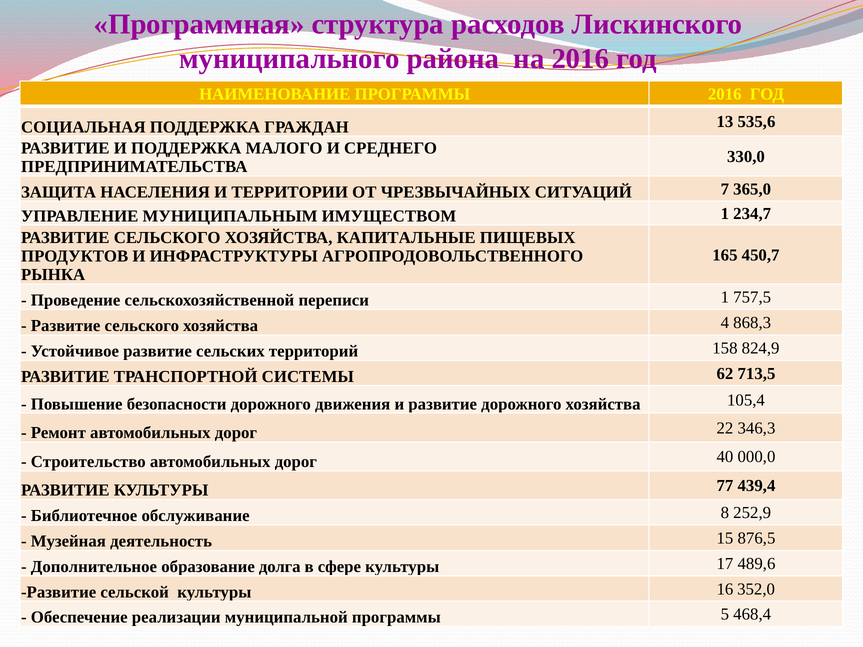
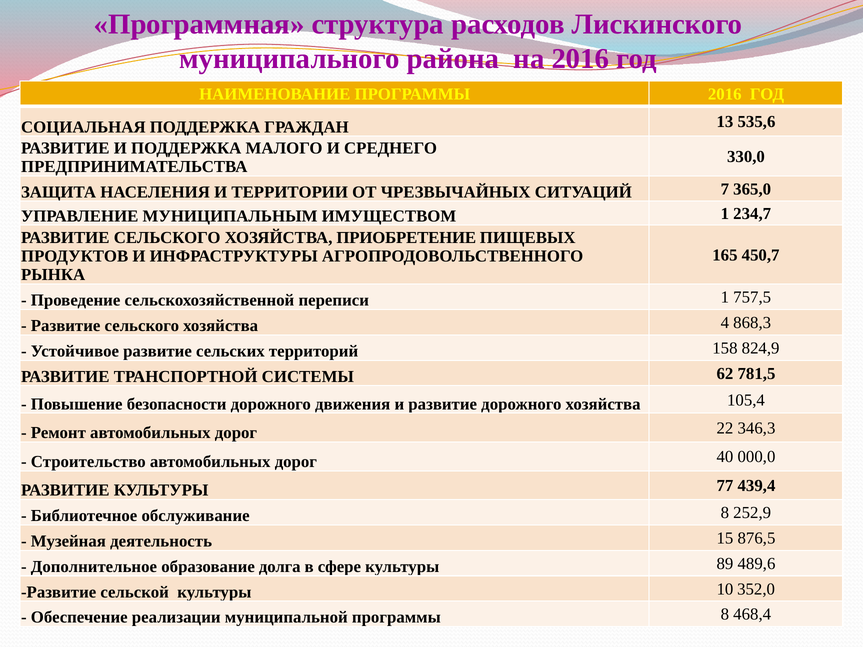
КАПИТАЛЬНЫЕ: КАПИТАЛЬНЫЕ -> ПРИОБРЕТЕНИЕ (406, 238)
713,5: 713,5 -> 781,5 (756, 374)
17: 17 -> 89 (725, 564)
16: 16 -> 10 (725, 589)
программы 5: 5 -> 8 (725, 615)
